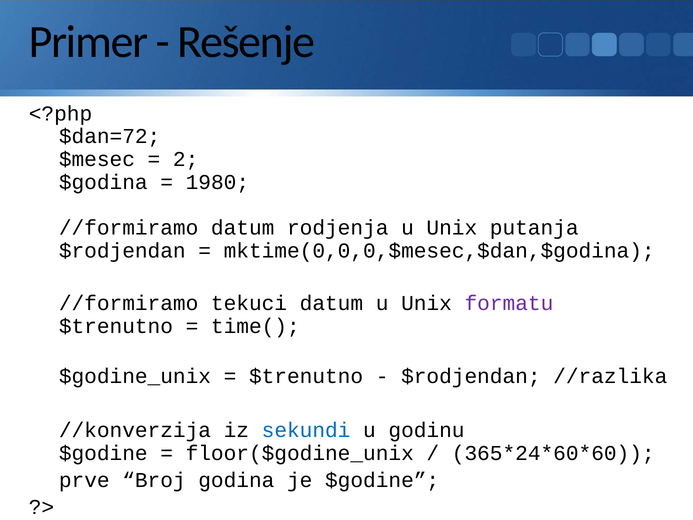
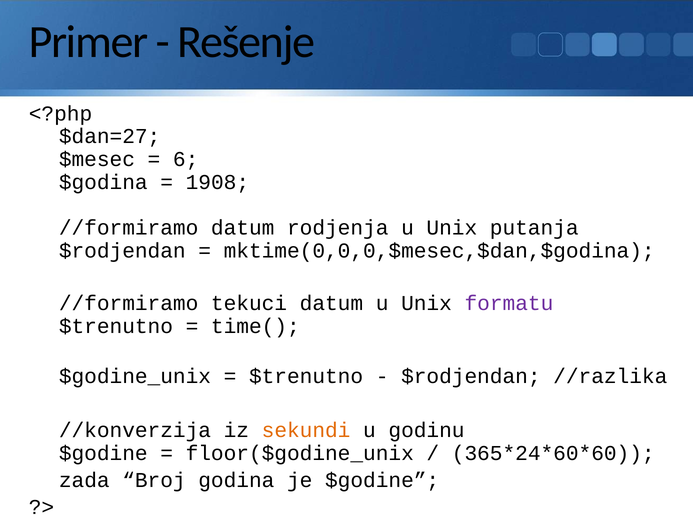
$dan=72: $dan=72 -> $dan=27 (110, 136)
2: 2 -> 6 (186, 159)
1980: 1980 -> 1908 (217, 182)
sekundi colour: blue -> orange (306, 430)
prve: prve -> zada (84, 480)
